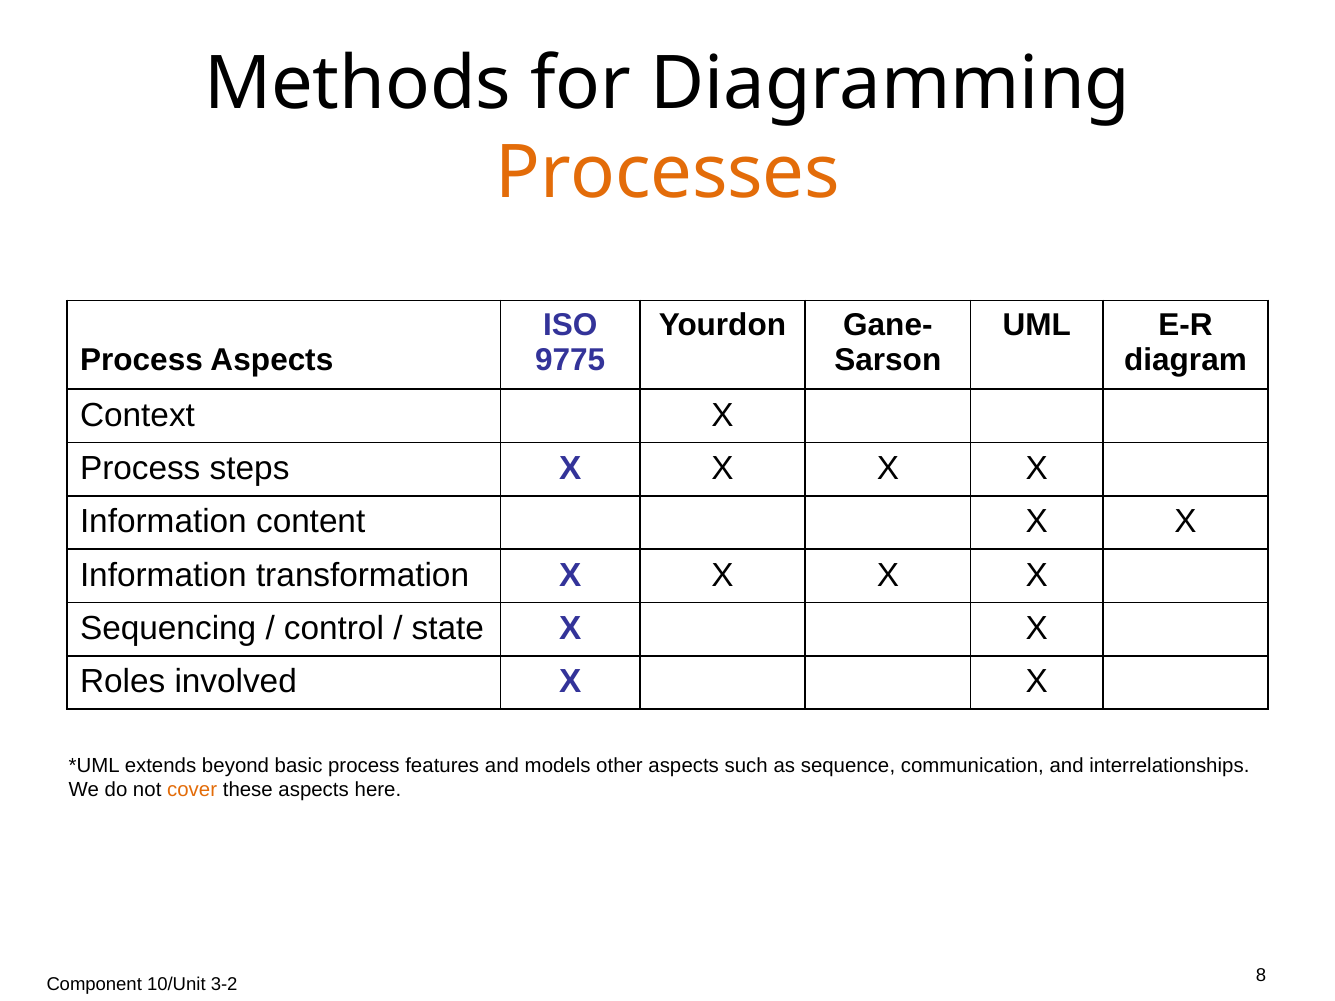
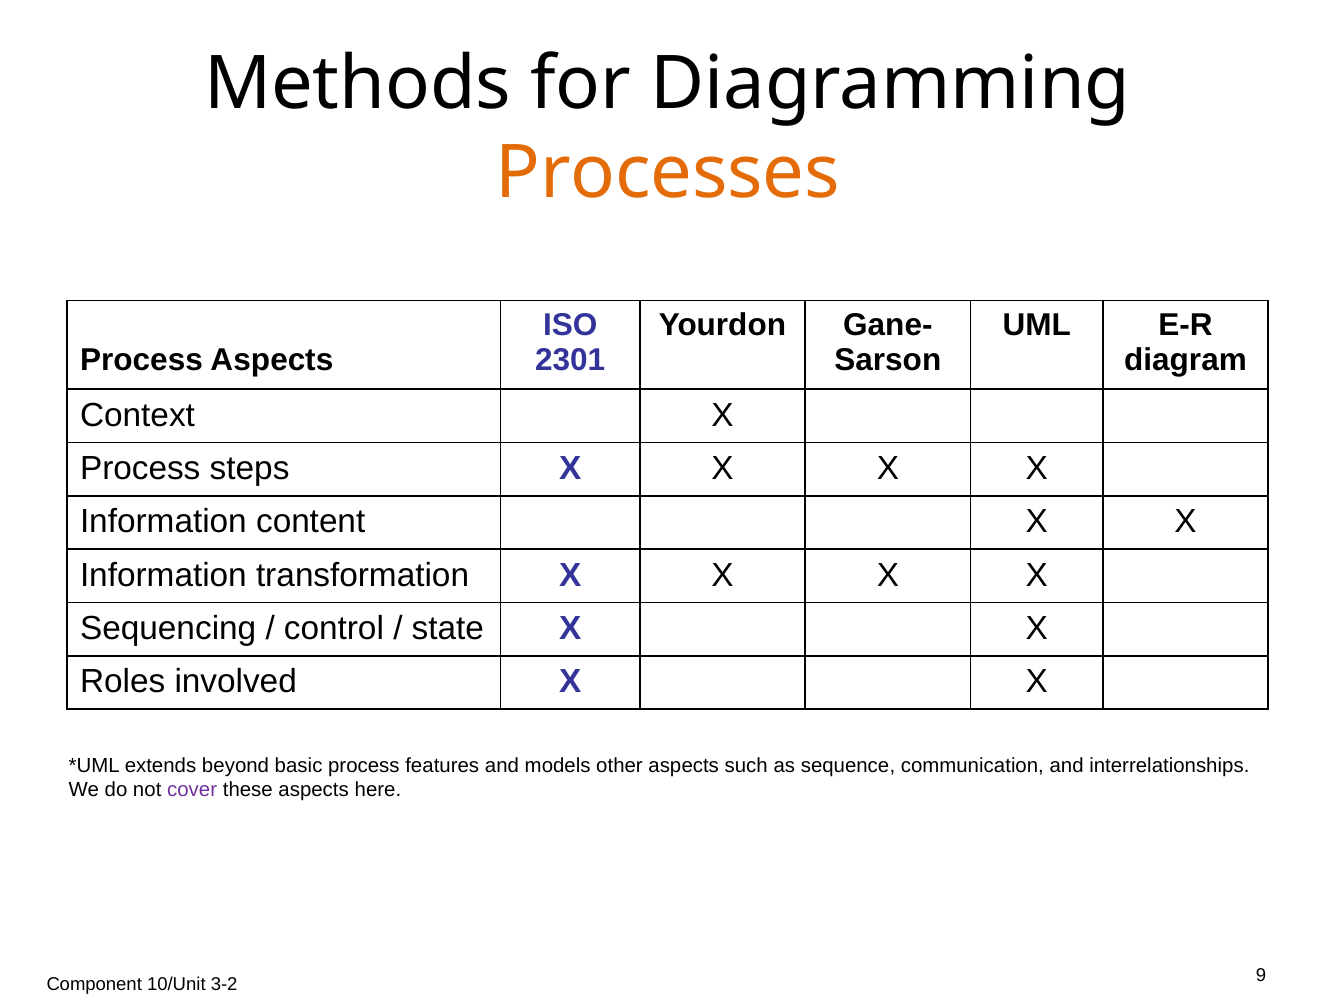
9775: 9775 -> 2301 (570, 361)
cover colour: orange -> purple (192, 790)
8: 8 -> 9 (1261, 976)
